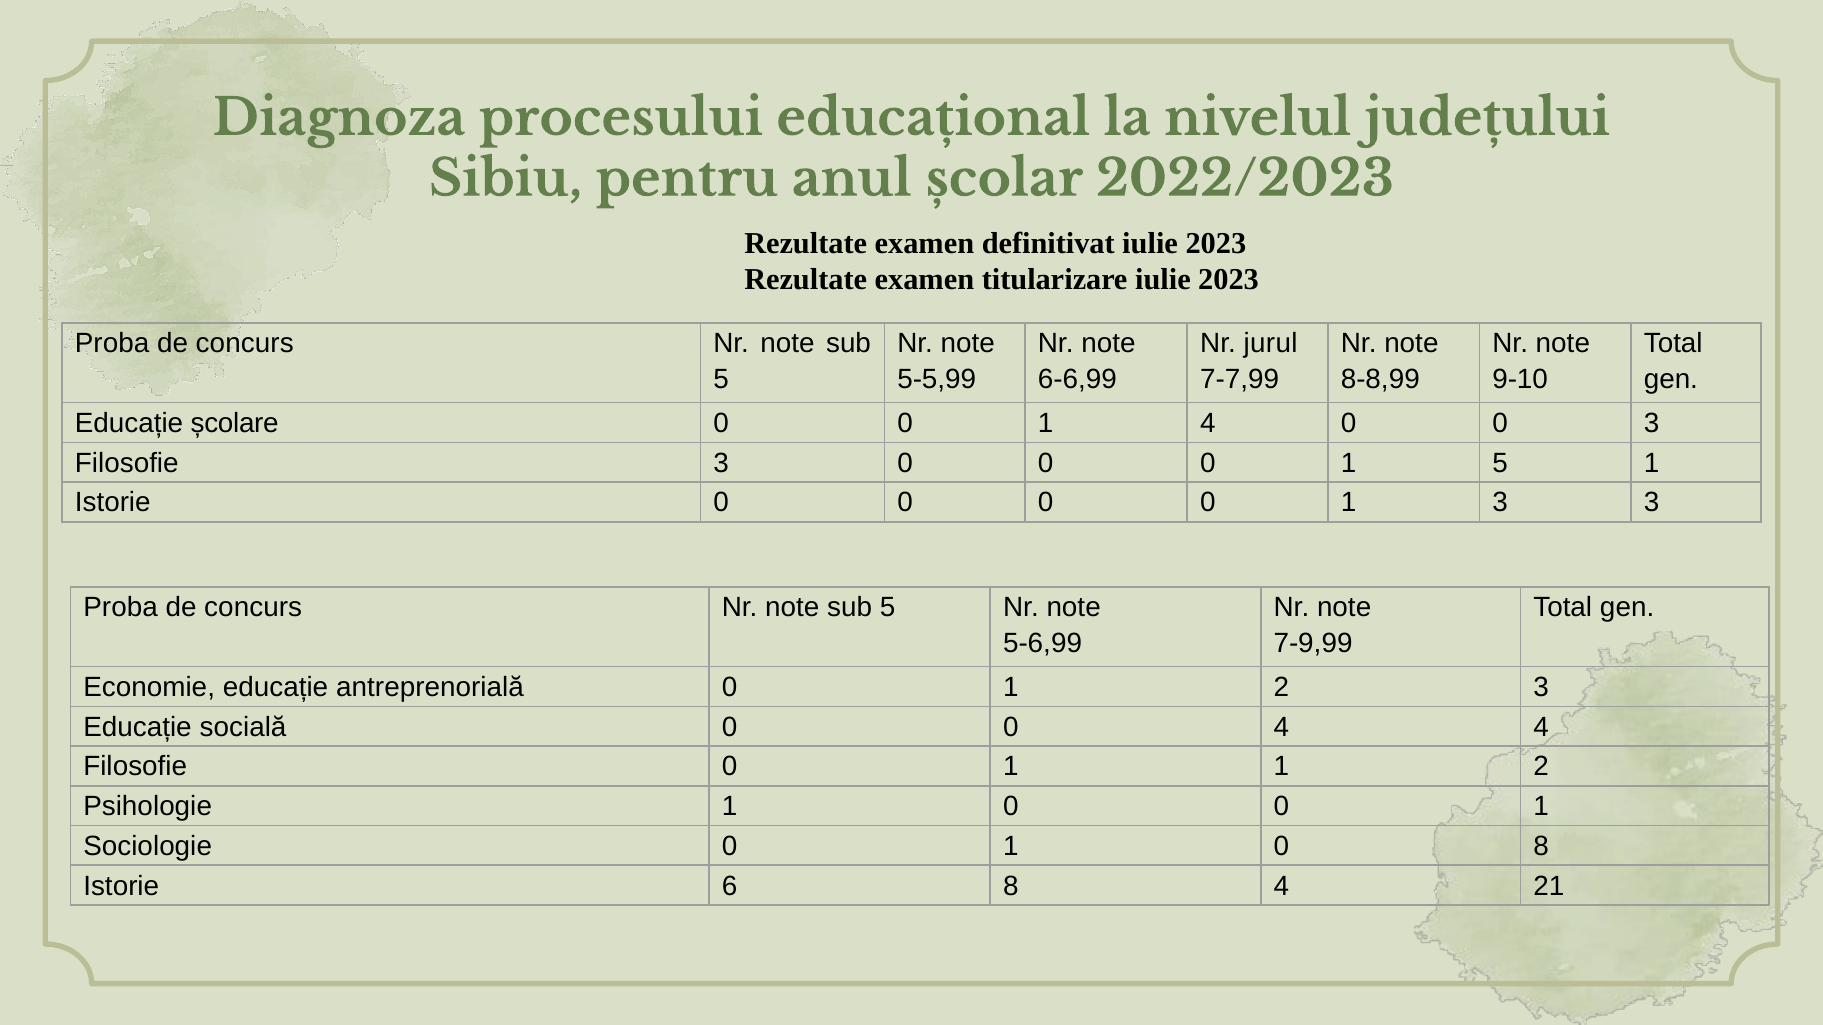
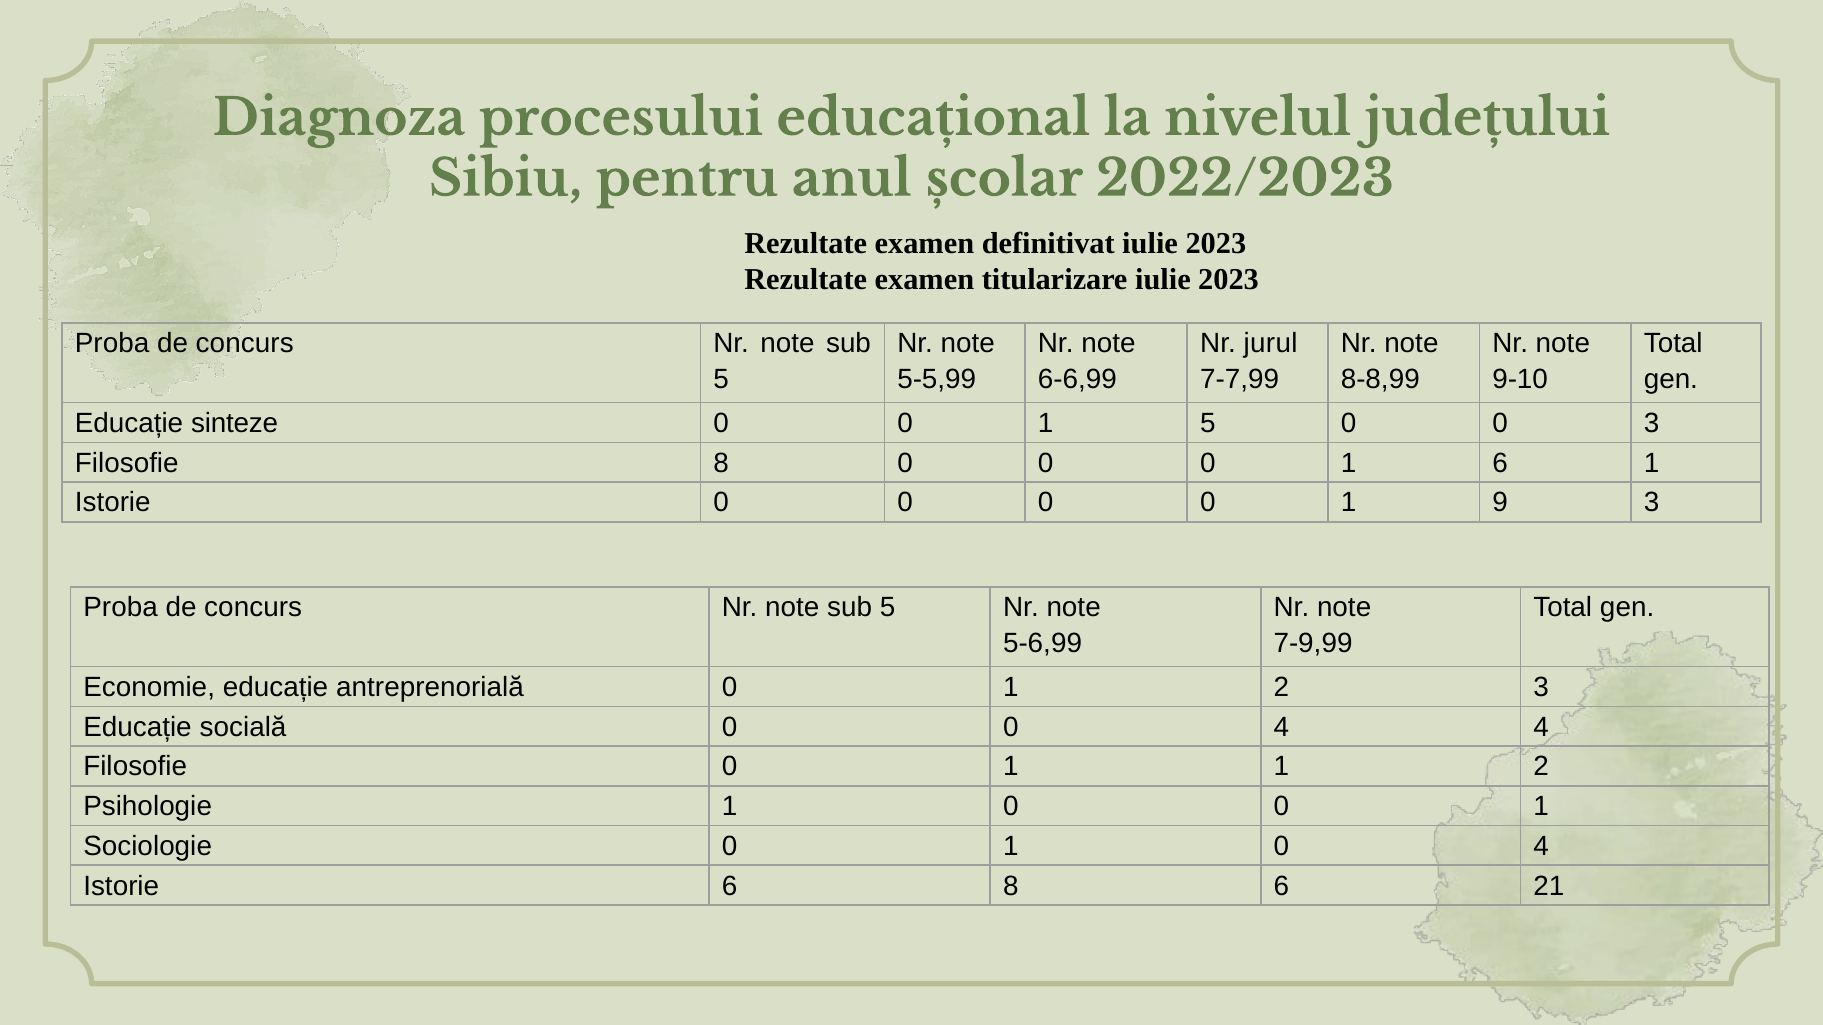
școlare: școlare -> sinteze (235, 423)
1 4: 4 -> 5 (1208, 423)
Filosofie 3: 3 -> 8 (721, 463)
1 5: 5 -> 6 (1500, 463)
1 3: 3 -> 9 (1500, 503)
1 0 8: 8 -> 4 (1541, 847)
8 4: 4 -> 6 (1281, 886)
